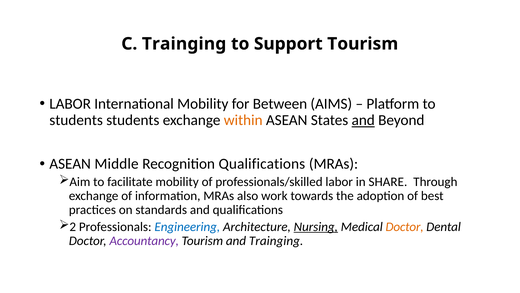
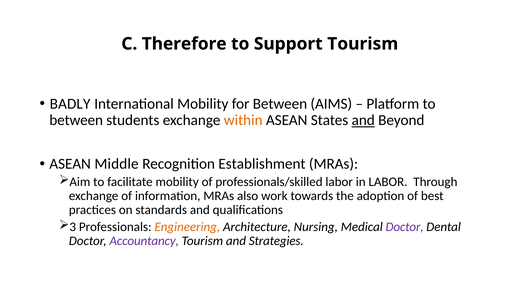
C Trainging: Trainging -> Therefore (184, 44)
LABOR: LABOR -> BADLY (70, 104)
students: students -> between (76, 120)
Recognition Qualifications: Qualifications -> Establishment (262, 164)
in SHARE: SHARE -> LABOR (388, 182)
2: 2 -> 3 (73, 226)
Engineering colour: blue -> orange (187, 226)
Nursing underline: present -> none (316, 226)
Doctor colour: orange -> purple (405, 226)
and Trainging: Trainging -> Strategies (276, 240)
